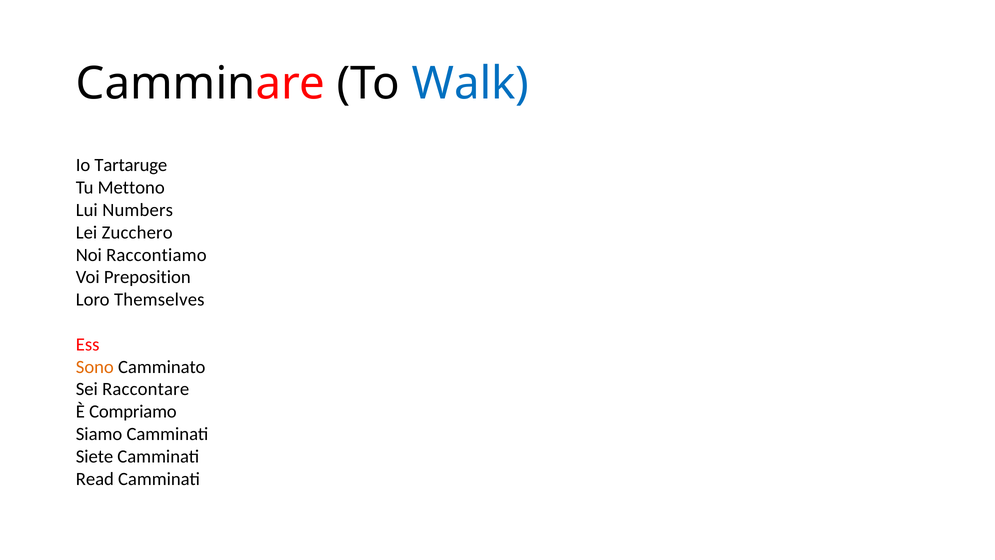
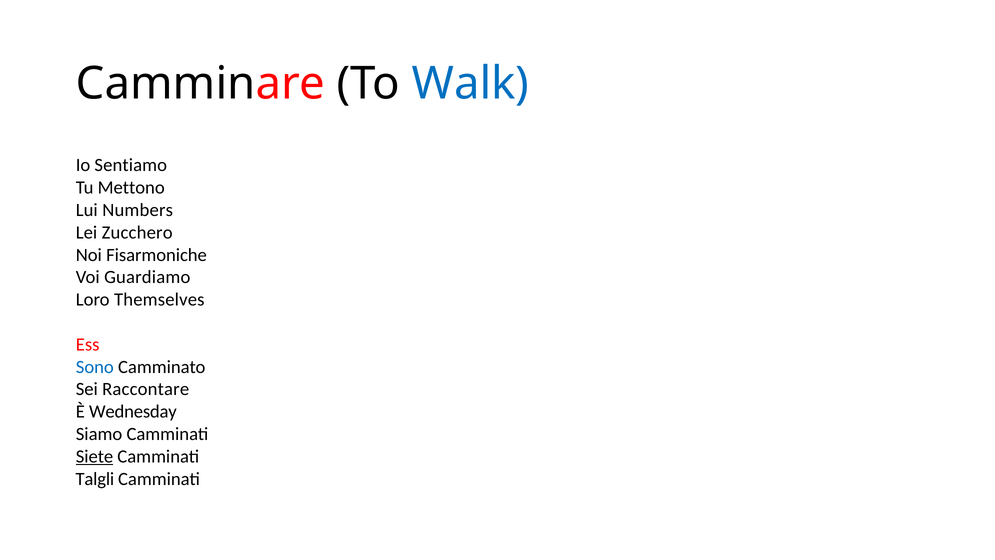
Tartaruge: Tartaruge -> Sentiamo (131, 165)
Raccontiamo: Raccontiamo -> Fisarmoniche (157, 255)
Preposition: Preposition -> Guardiamo (147, 277)
Sono colour: orange -> blue (95, 367)
Compriamo: Compriamo -> Wednesday (133, 411)
Siete underline: none -> present (95, 456)
Read: Read -> Talgli (95, 479)
